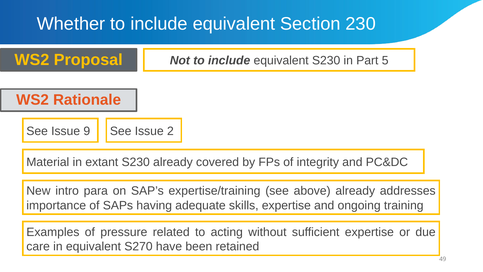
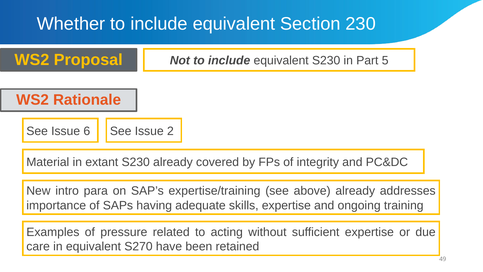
9: 9 -> 6 (87, 131)
